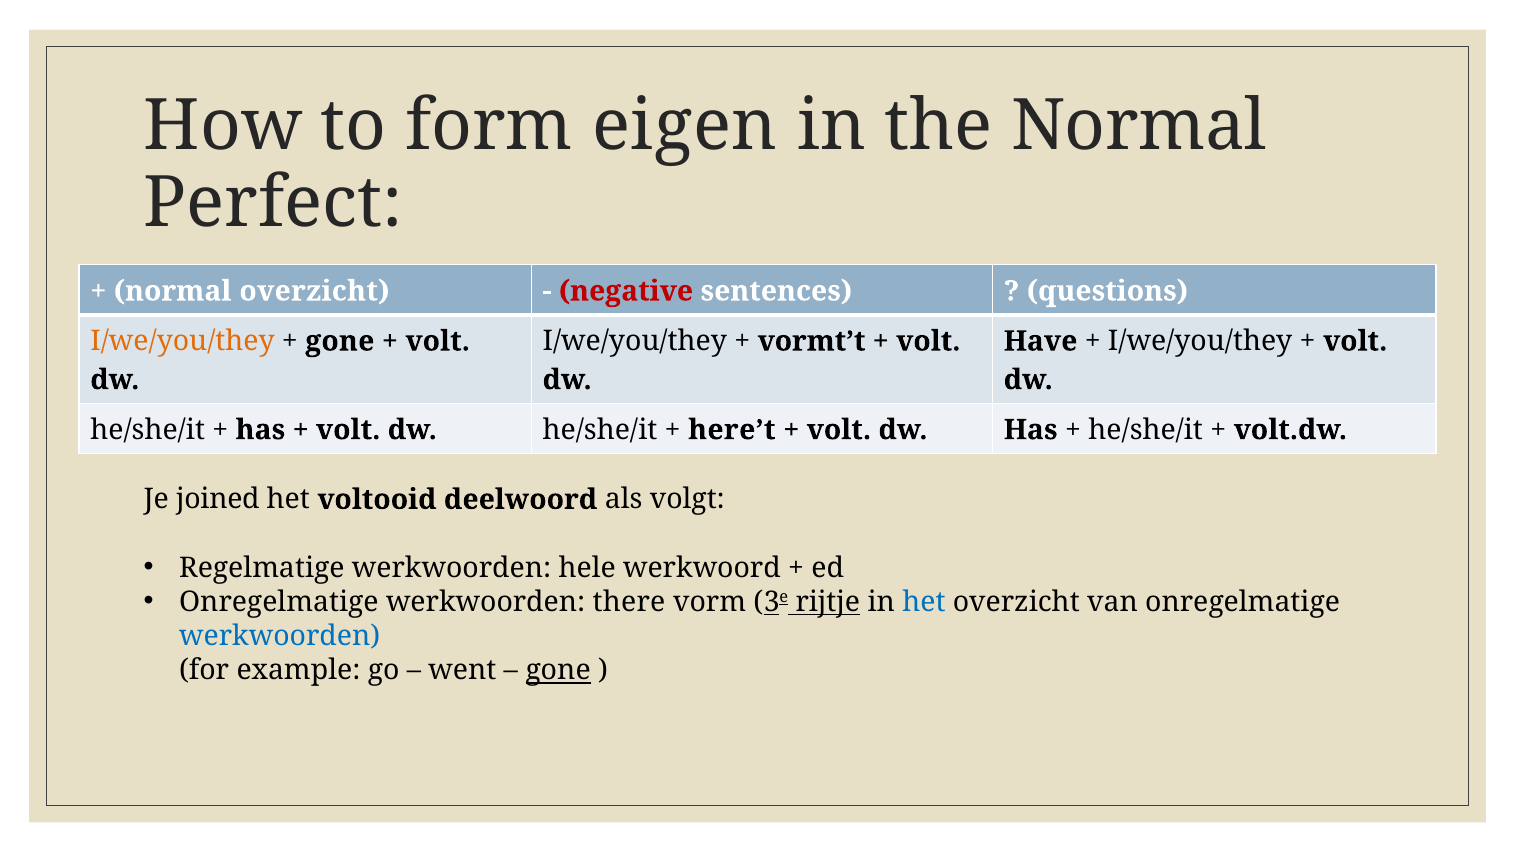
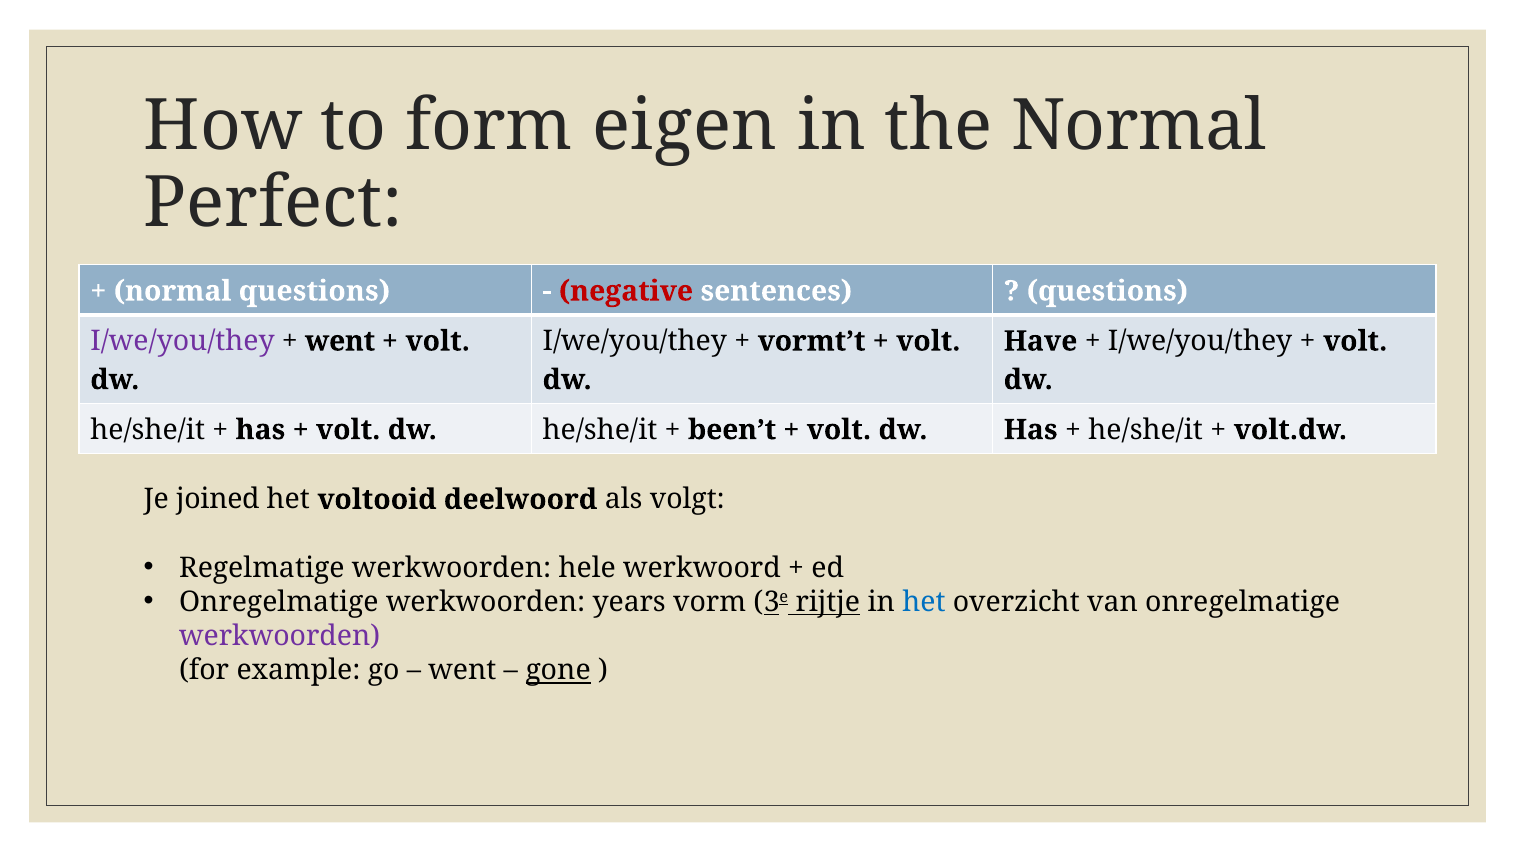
normal overzicht: overzicht -> questions (315, 291)
I/we/you/they colour: orange -> purple (183, 341)
gone: gone -> went (340, 341)
here’t: here’t -> been’t (732, 430)
there: there -> years (629, 602)
werkwoorden colour: blue -> purple (280, 636)
